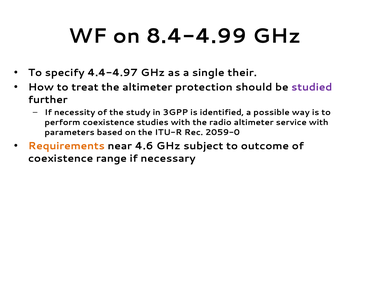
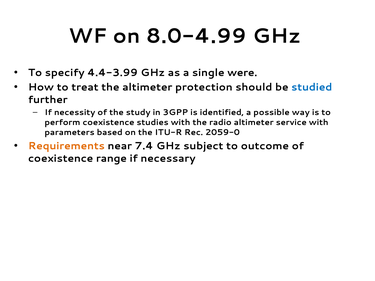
8.4-4.99: 8.4-4.99 -> 8.0-4.99 (196, 36)
4.4-4.97: 4.4-4.97 -> 4.4-3.99 (113, 73)
their: their -> were (242, 73)
studied colour: purple -> blue (312, 87)
4.6: 4.6 -> 7.4 (144, 146)
